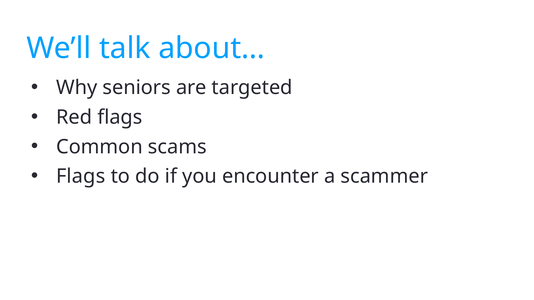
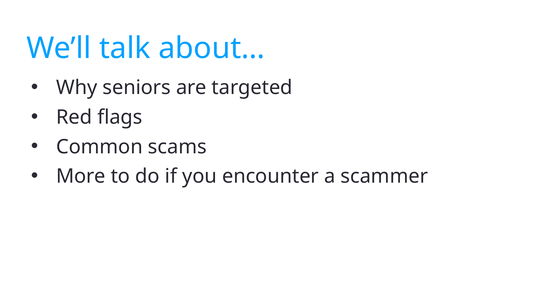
Flags: Flags -> More (81, 177)
